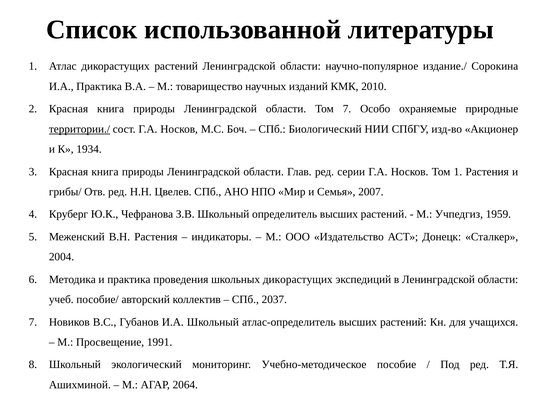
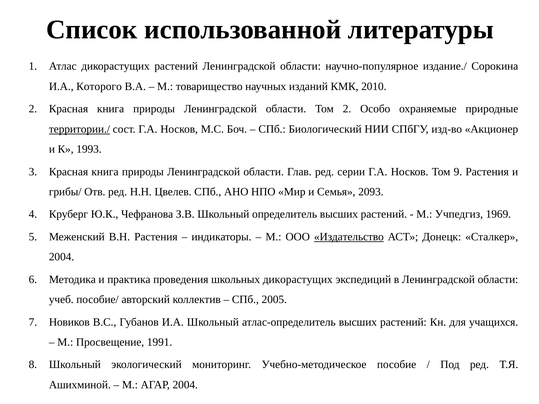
И.А Практика: Практика -> Которого (99, 86)
Том 7: 7 -> 2 (347, 109)
1934: 1934 -> 1993 (89, 149)
Том 1: 1 -> 9 (458, 172)
2007: 2007 -> 2093 (371, 192)
1959: 1959 -> 1969 (498, 214)
Издательство underline: none -> present (349, 237)
2037: 2037 -> 2005 (274, 300)
АГАР 2064: 2064 -> 2004 (185, 385)
